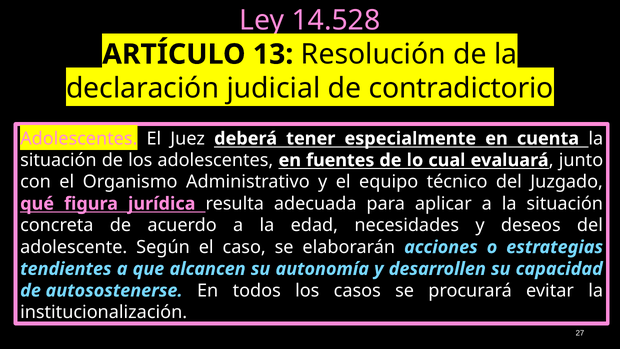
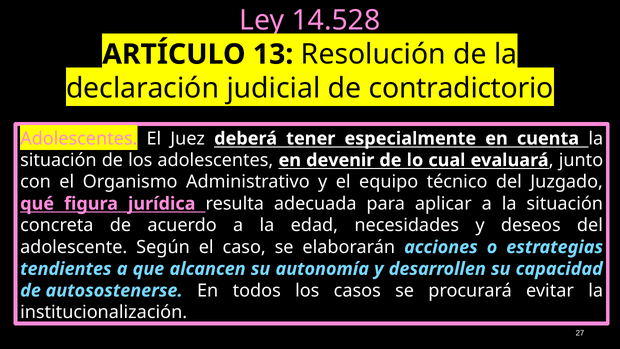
fuentes: fuentes -> devenir (340, 160)
